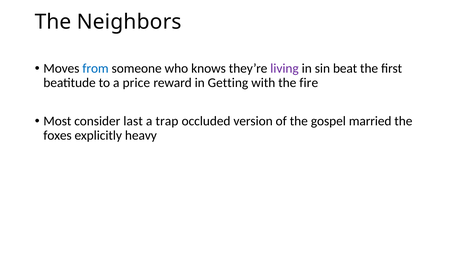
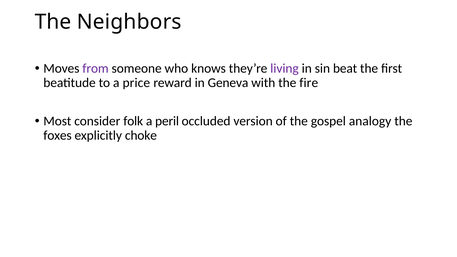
from colour: blue -> purple (96, 69)
Getting: Getting -> Geneva (228, 83)
last: last -> folk (133, 121)
trap: trap -> peril (167, 121)
married: married -> analogy (370, 121)
heavy: heavy -> choke (141, 136)
